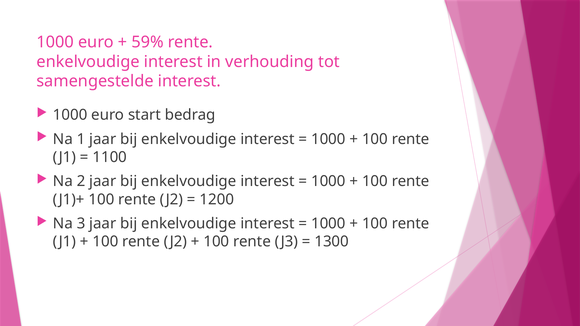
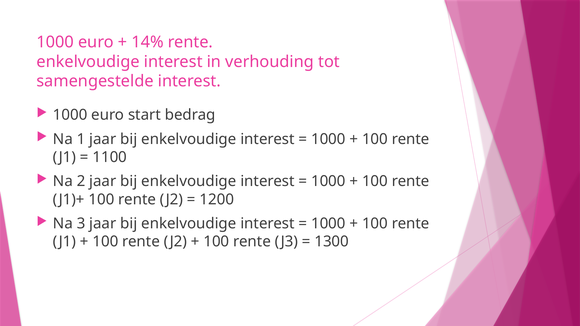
59%: 59% -> 14% (148, 42)
